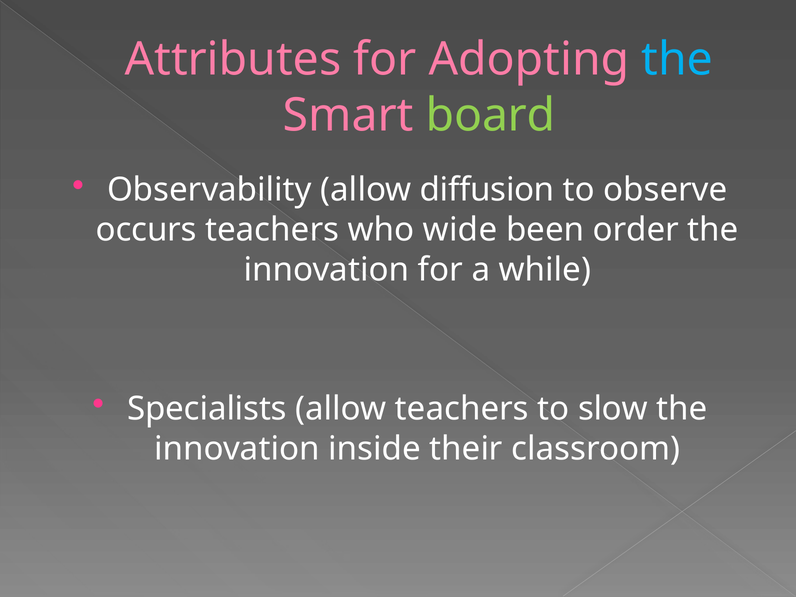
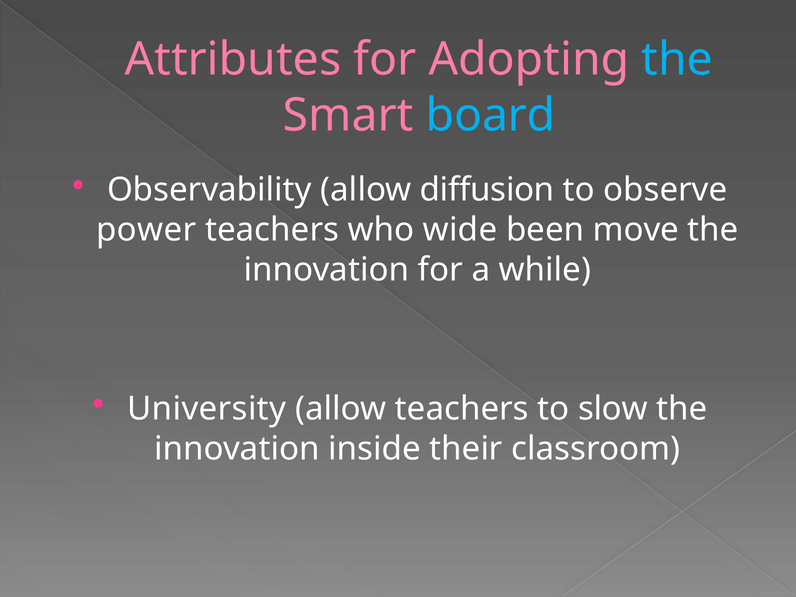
board colour: light green -> light blue (491, 115)
occurs: occurs -> power (146, 230)
order: order -> move (636, 230)
Specialists: Specialists -> University (207, 409)
